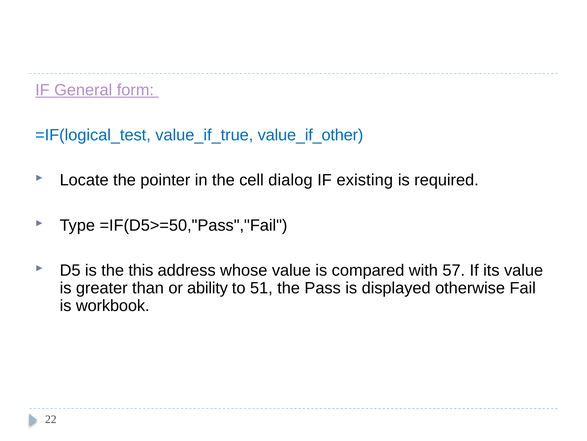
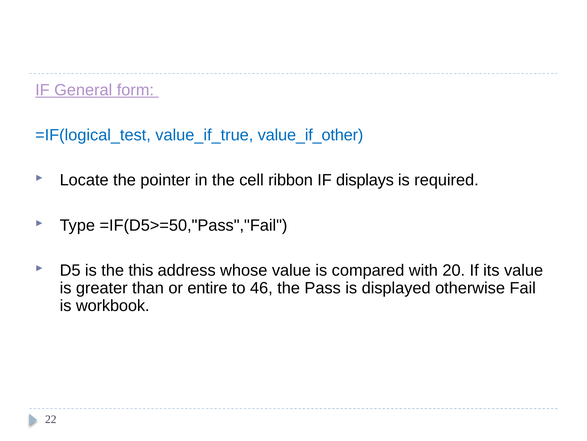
dialog: dialog -> ribbon (291, 180)
existing: existing -> displays (365, 180)
57: 57 -> 20 (454, 270)
ability: ability -> entire (208, 288)
51: 51 -> 46 (261, 288)
